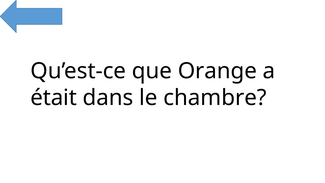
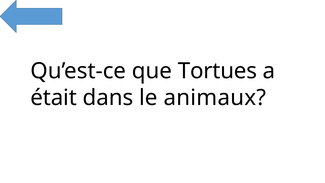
Orange: Orange -> Tortues (217, 71)
chambre: chambre -> animaux (215, 98)
